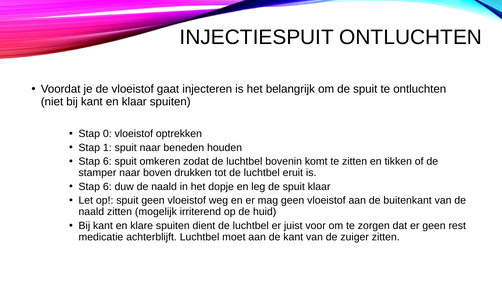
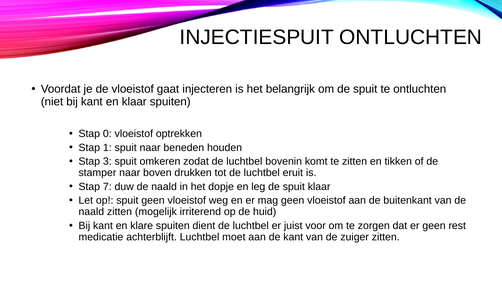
6: 6 -> 3 (107, 162)
6: 6 -> 7 (107, 187)
